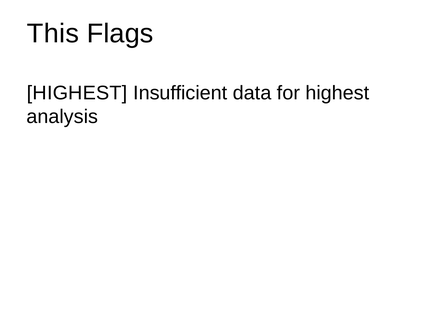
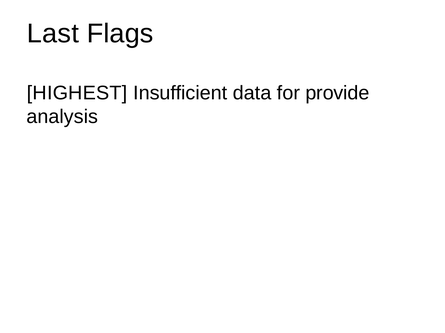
This: This -> Last (53, 34)
for highest: highest -> provide (337, 93)
